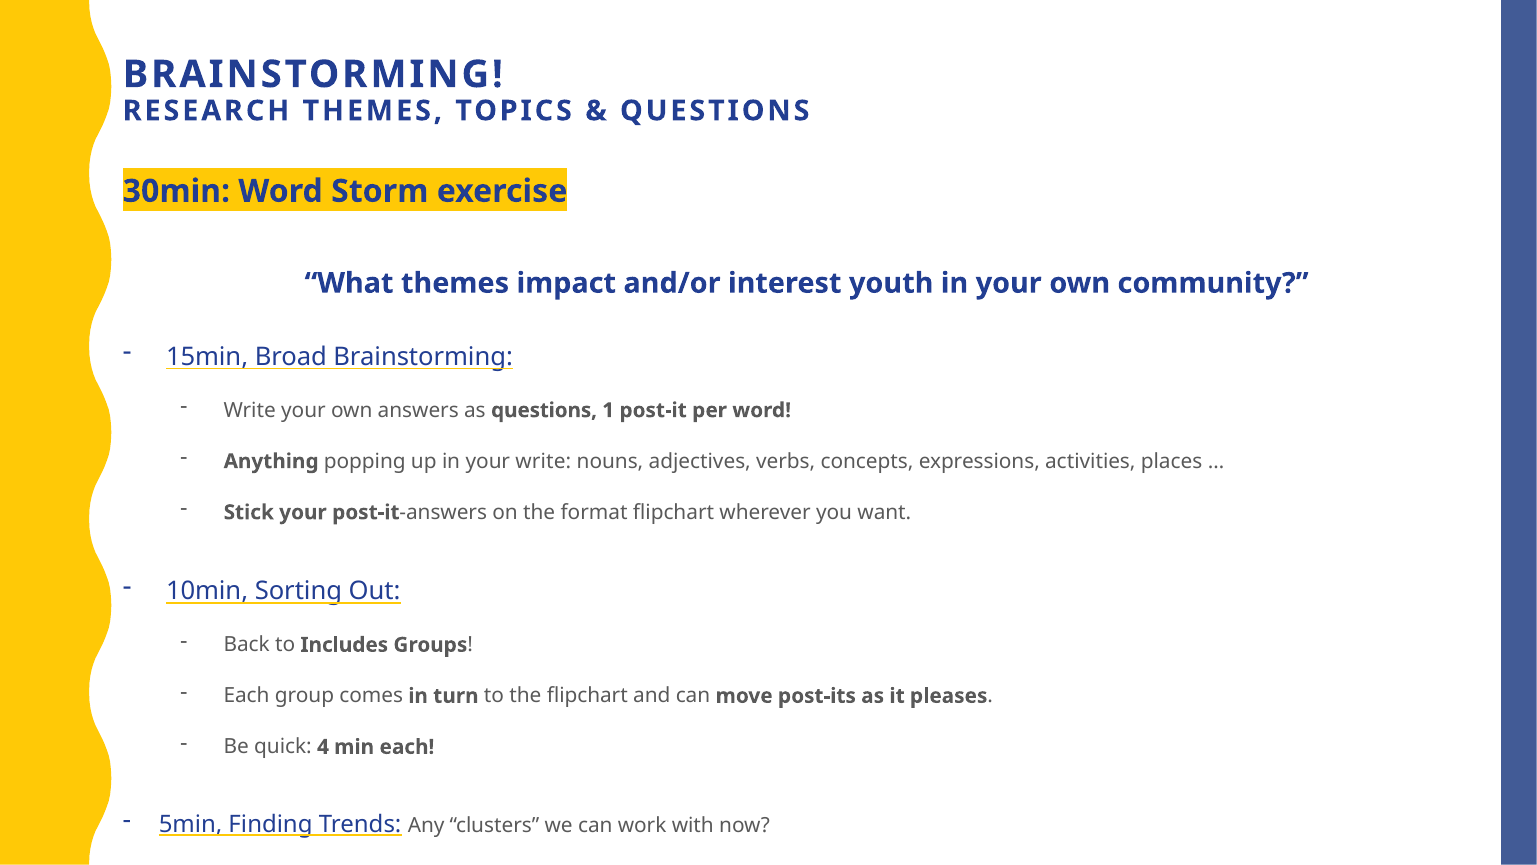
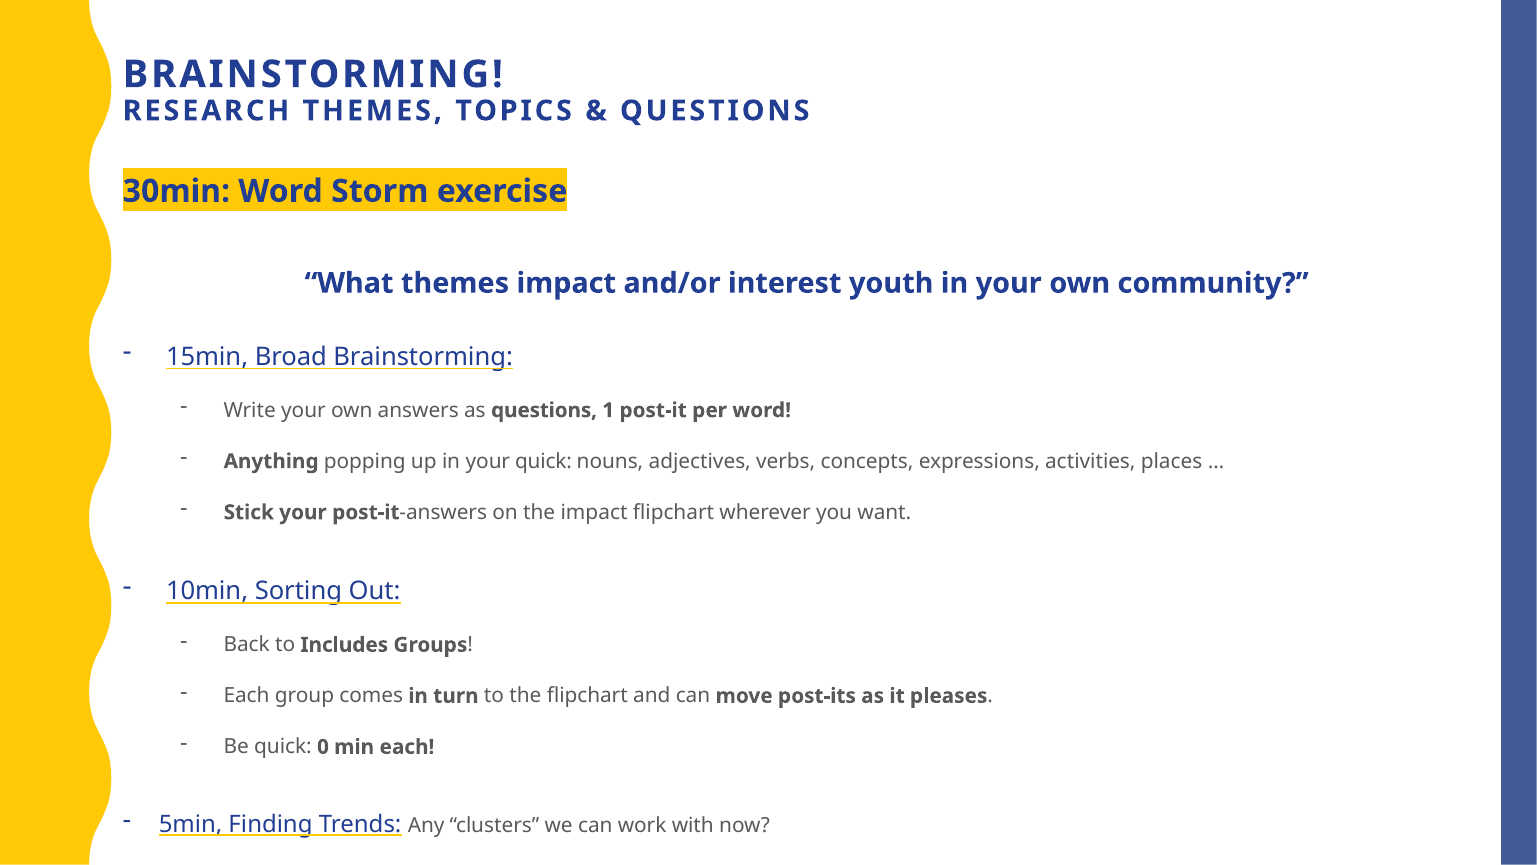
your write: write -> quick (543, 461)
the format: format -> impact (594, 512)
4: 4 -> 0 (323, 747)
